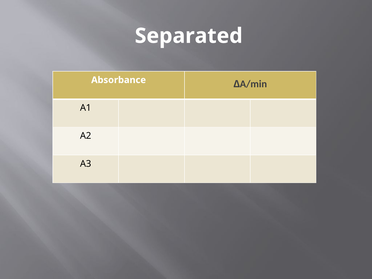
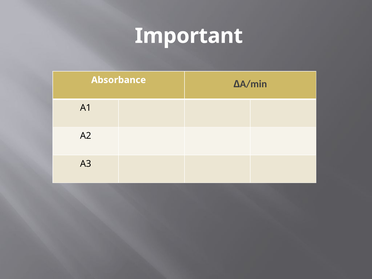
Separated: Separated -> Important (189, 36)
